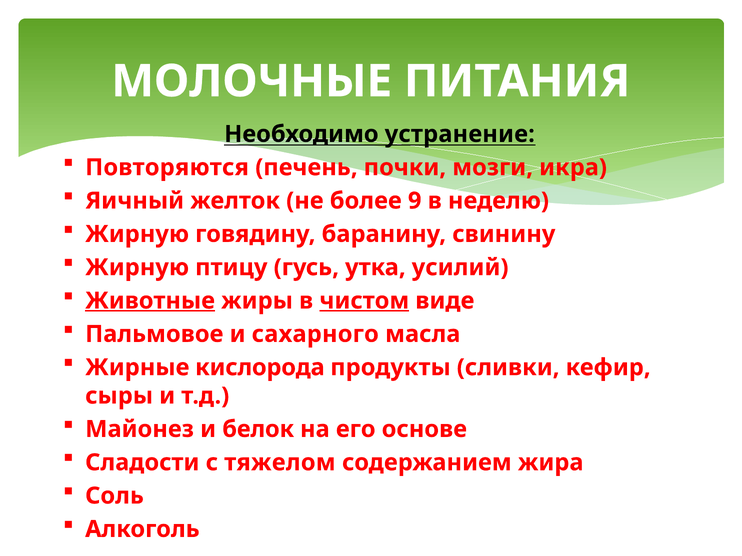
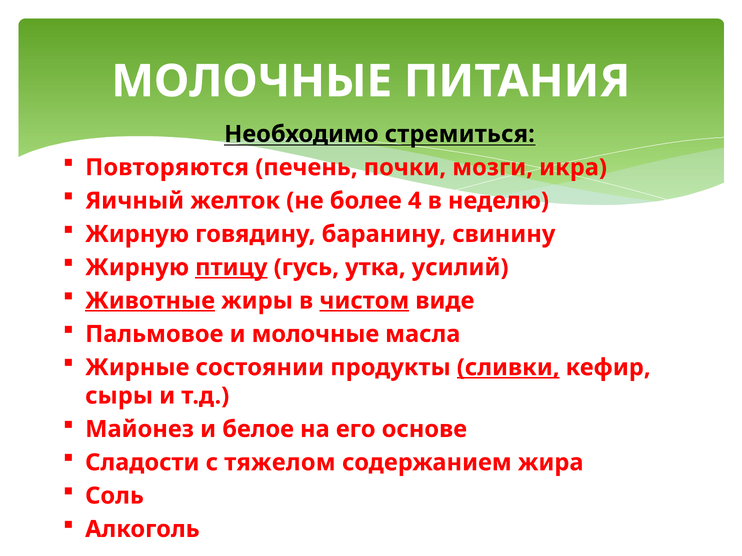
устранение: устранение -> стремиться (460, 134)
9: 9 -> 4 (415, 201)
птицу underline: none -> present (231, 268)
и сахарного: сахарного -> молочные (315, 334)
кислорода: кислорода -> состоянии (260, 368)
сливки underline: none -> present (508, 368)
белок: белок -> белое (258, 430)
